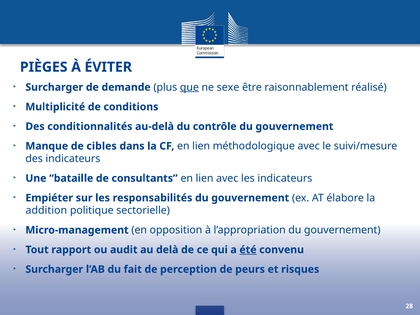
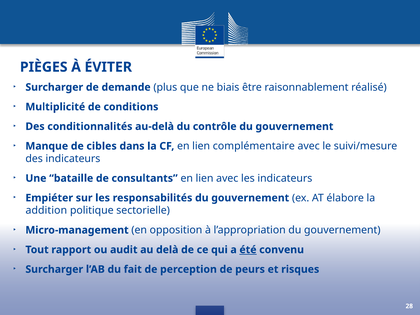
que underline: present -> none (189, 87)
sexe: sexe -> biais (228, 87)
méthodologique: méthodologique -> complémentaire (254, 146)
